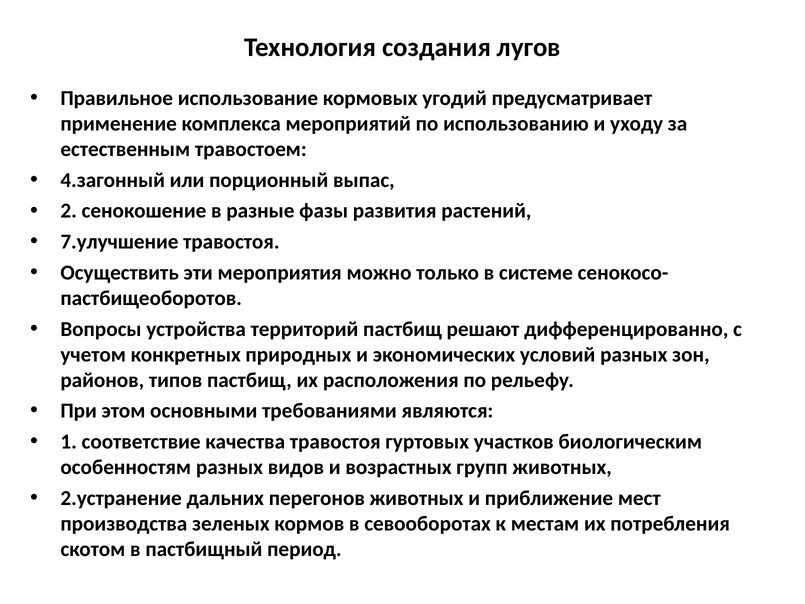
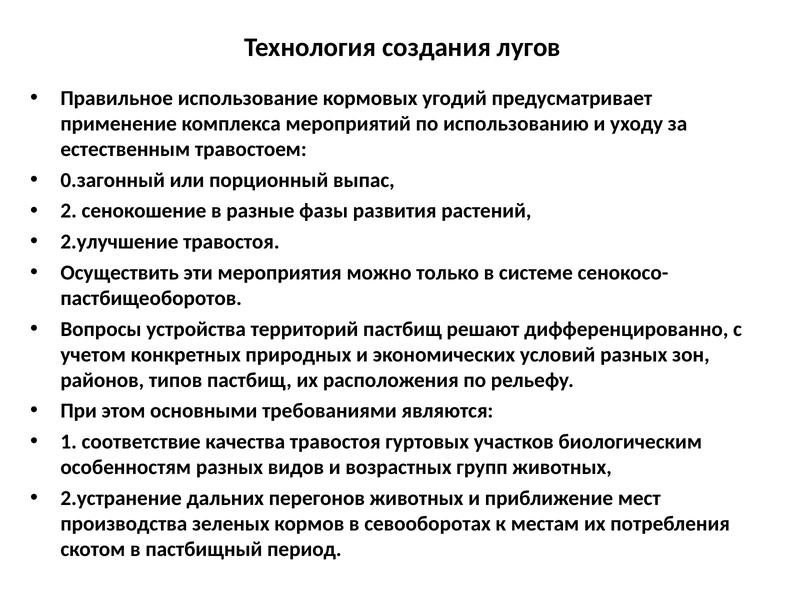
4.загонный: 4.загонный -> 0.загонный (113, 180)
7.улучшение: 7.улучшение -> 2.улучшение (119, 242)
